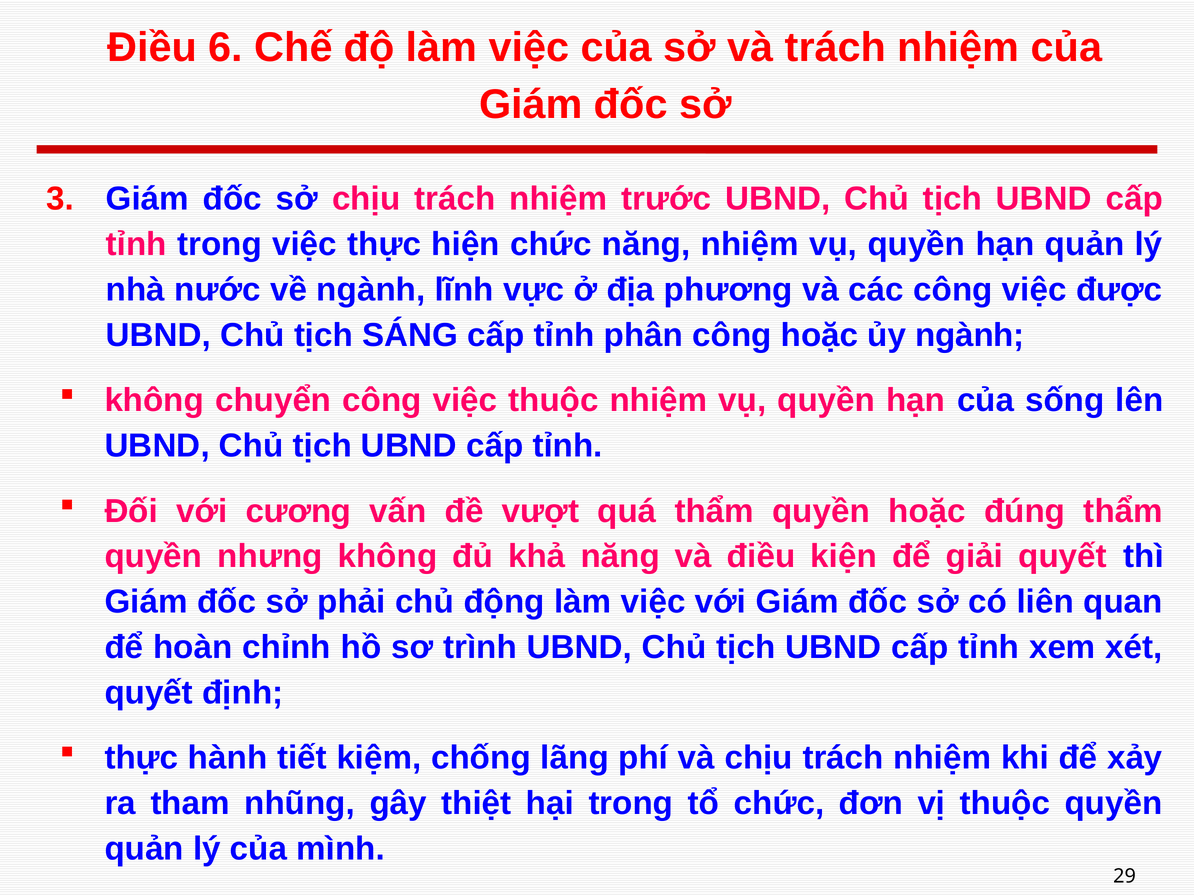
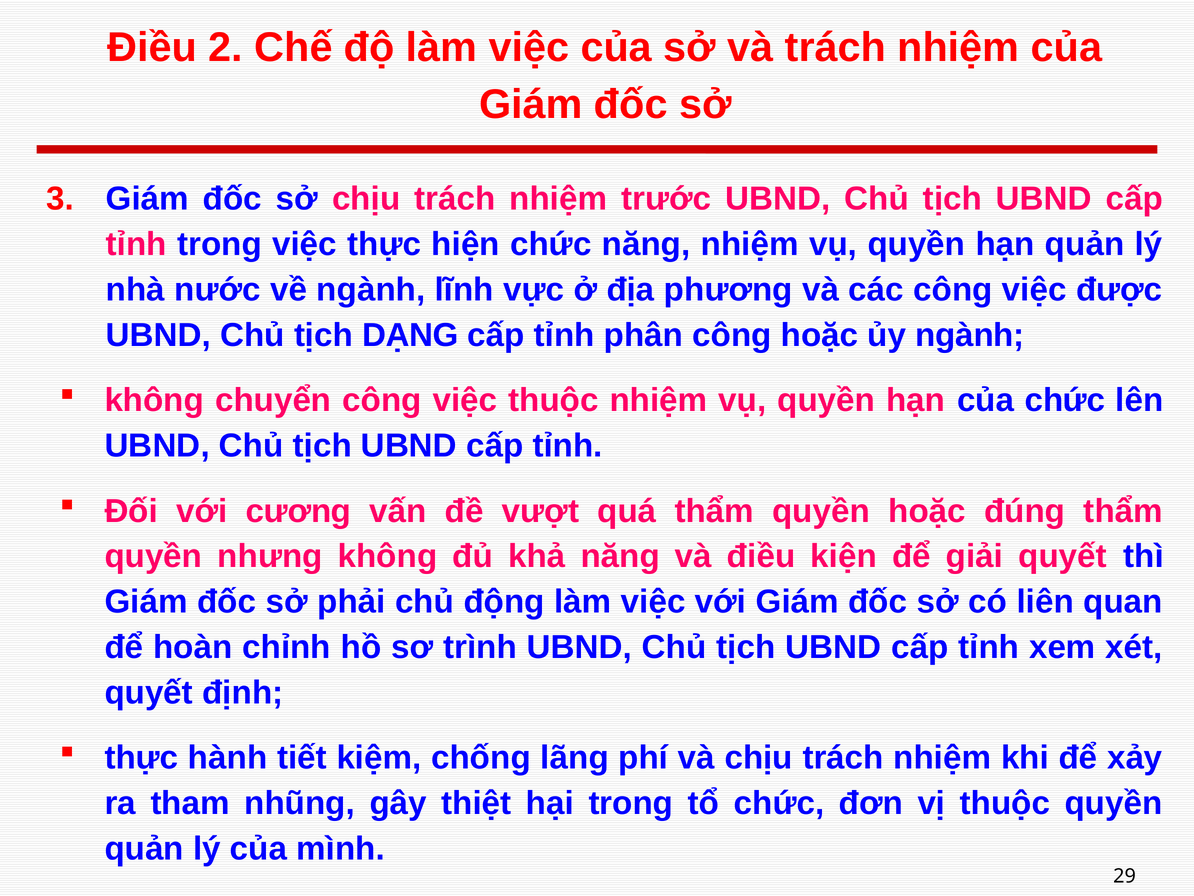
6: 6 -> 2 (226, 48)
SÁNG: SÁNG -> DẠNG (410, 335)
của sống: sống -> chức (1065, 400)
